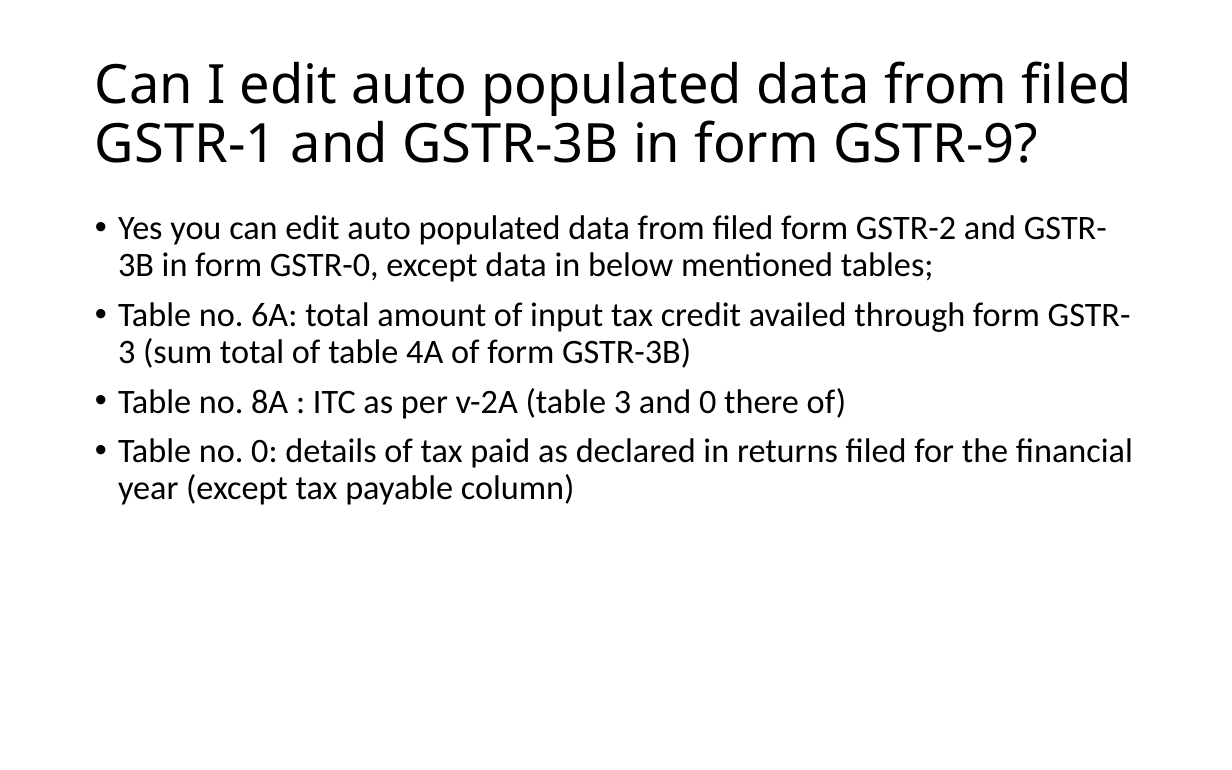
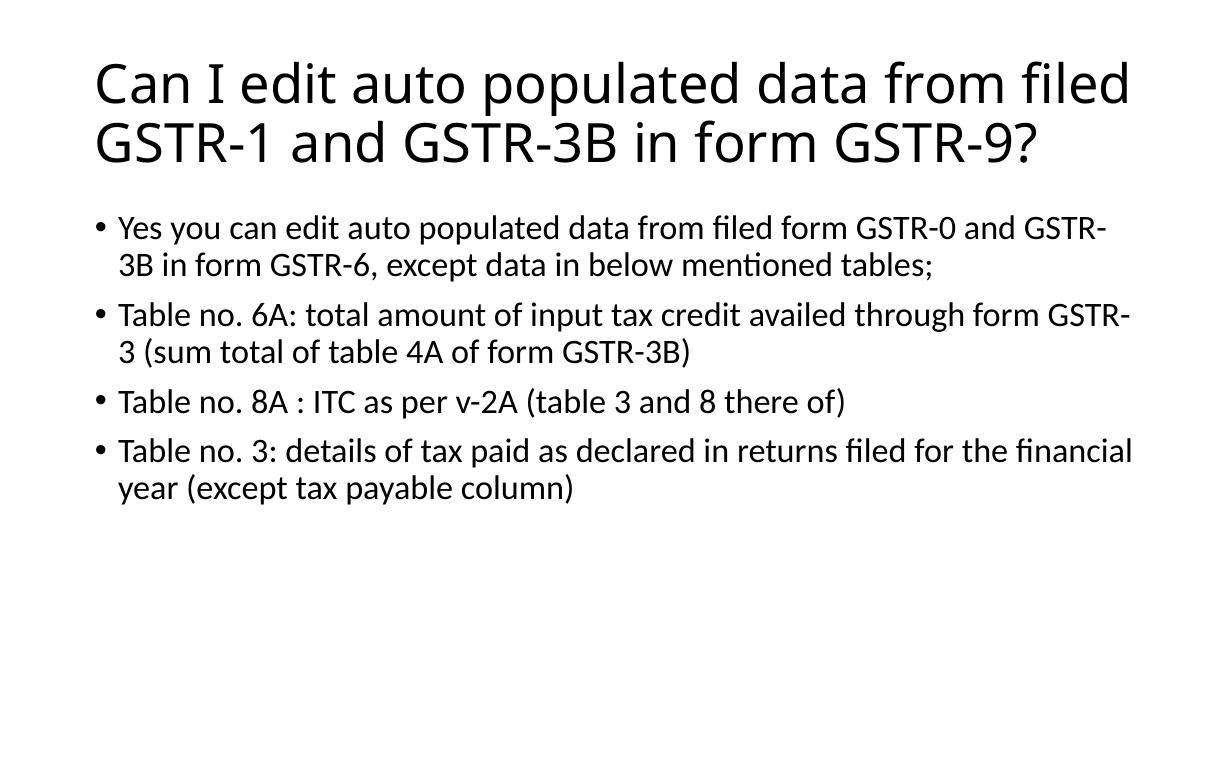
GSTR-2: GSTR-2 -> GSTR-0 (906, 228)
GSTR-0: GSTR-0 -> GSTR-6 (324, 265)
and 0: 0 -> 8 (708, 402)
no 0: 0 -> 3 (264, 452)
